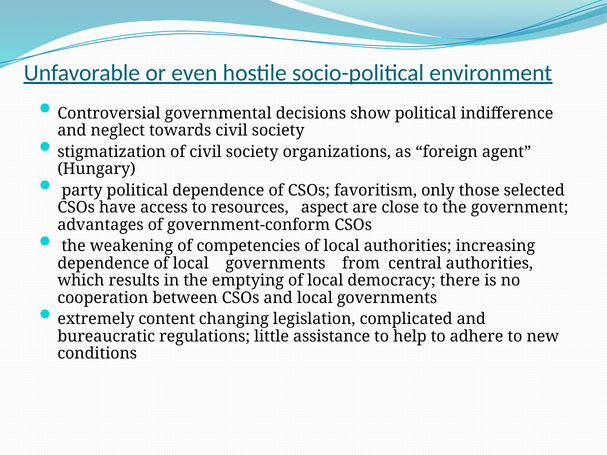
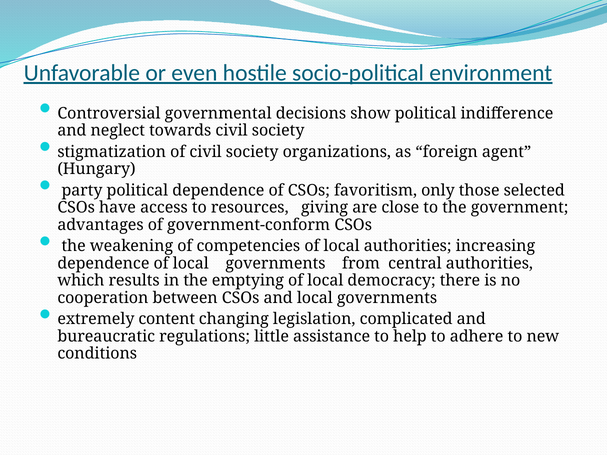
aspect: aspect -> giving (325, 208)
